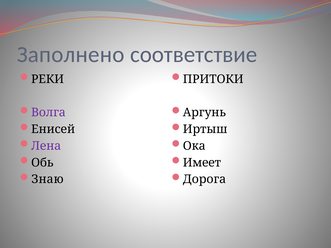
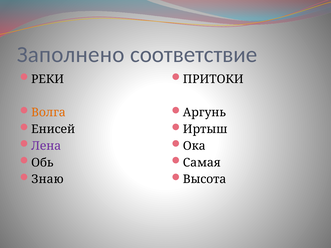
Волга colour: purple -> orange (48, 113)
Имеет: Имеет -> Самая (202, 163)
Дорога: Дорога -> Высота (205, 179)
